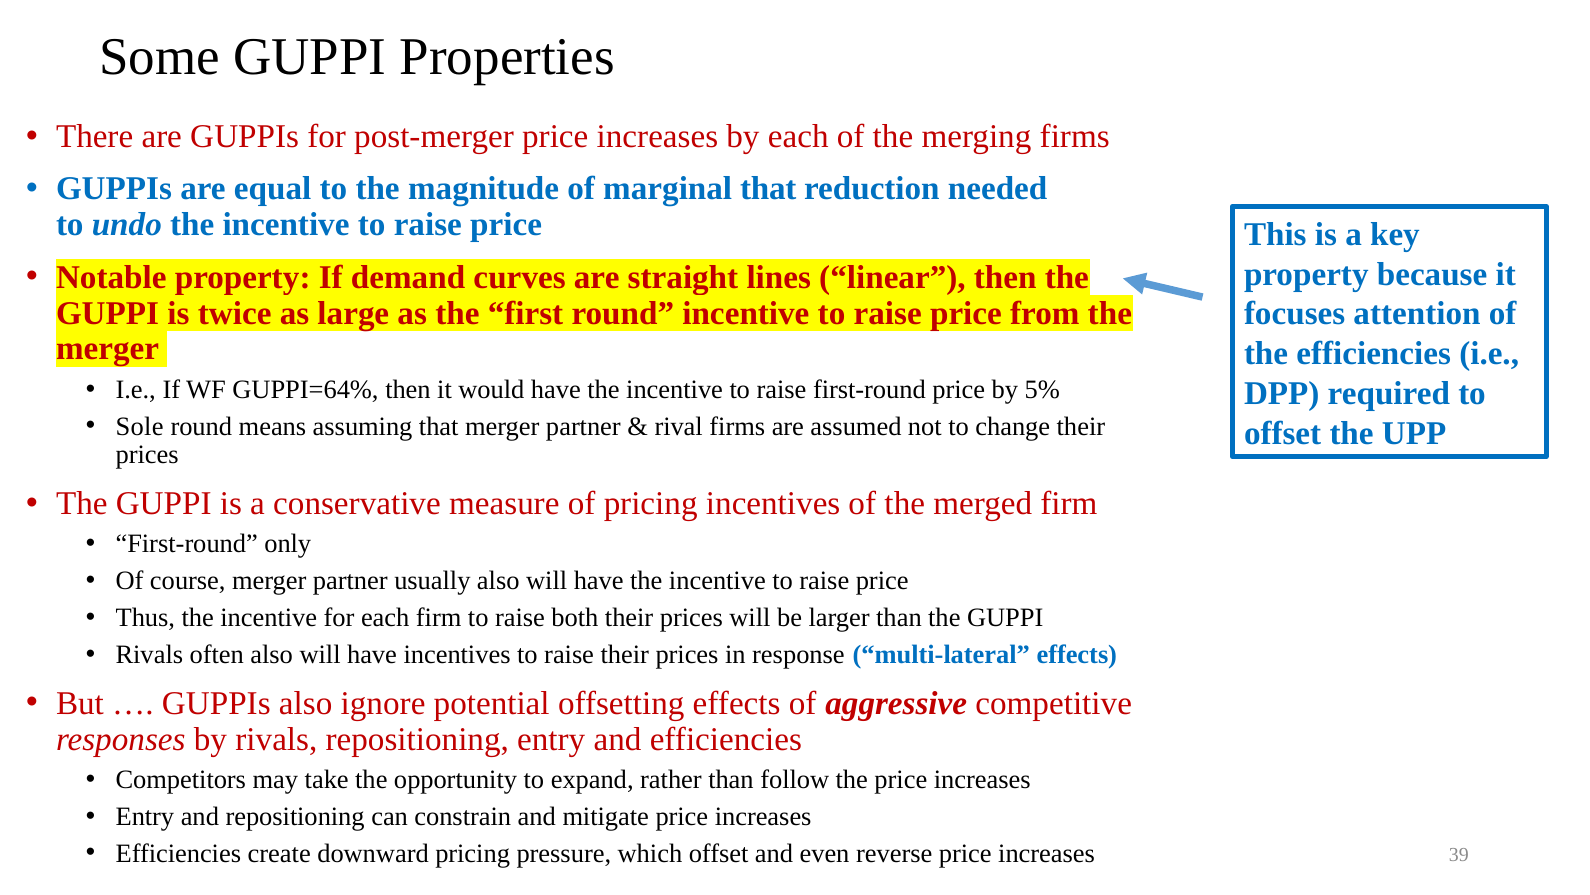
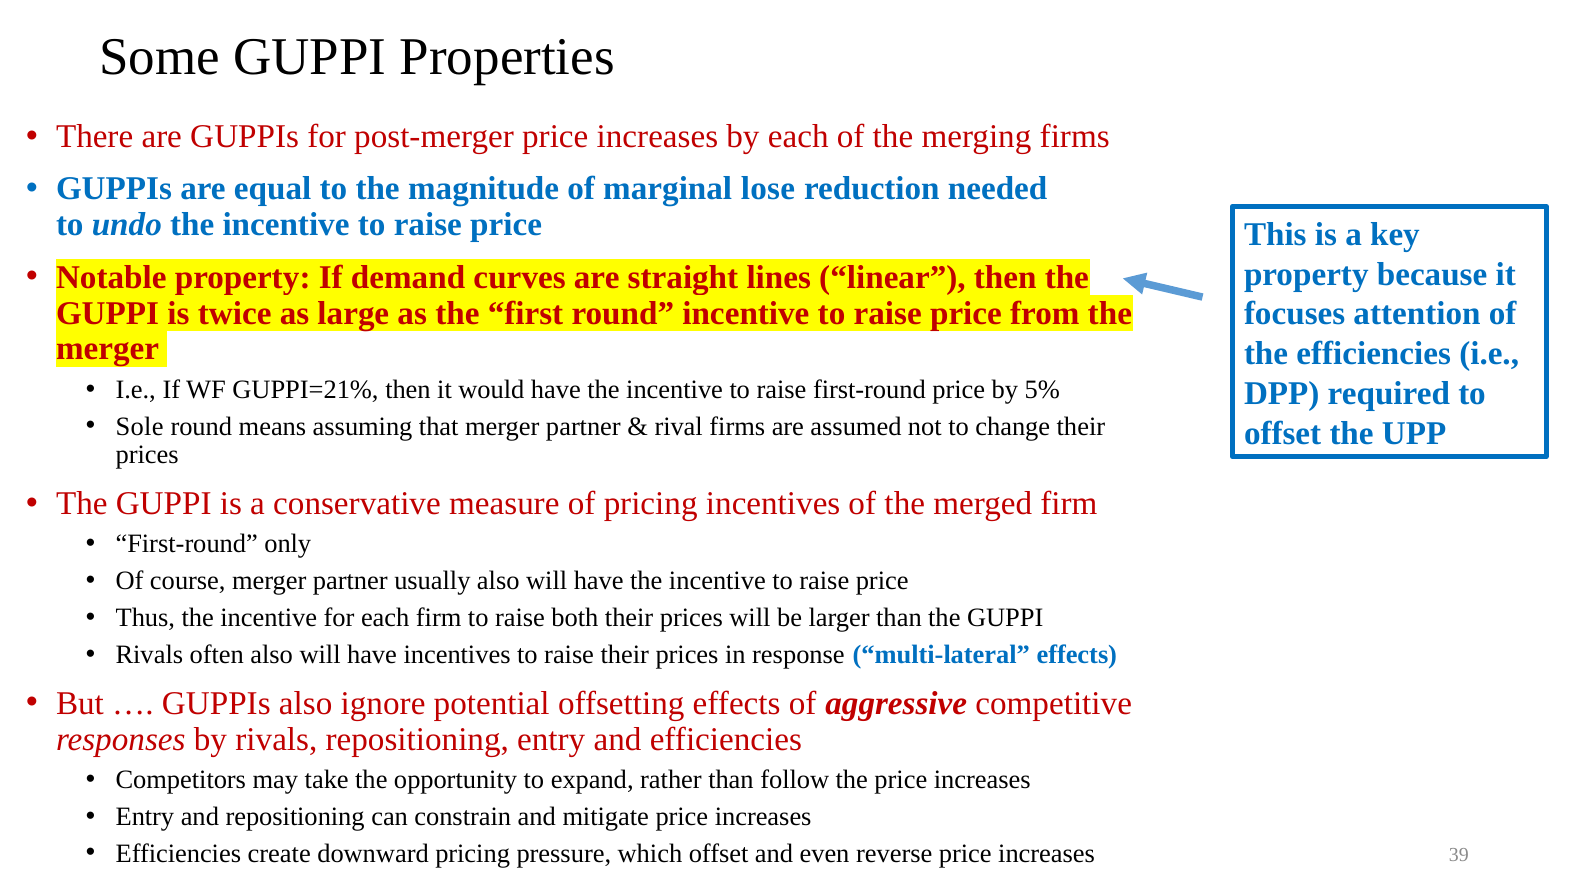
marginal that: that -> lose (768, 189)
GUPPI=64%: GUPPI=64% -> GUPPI=21% (305, 389)
